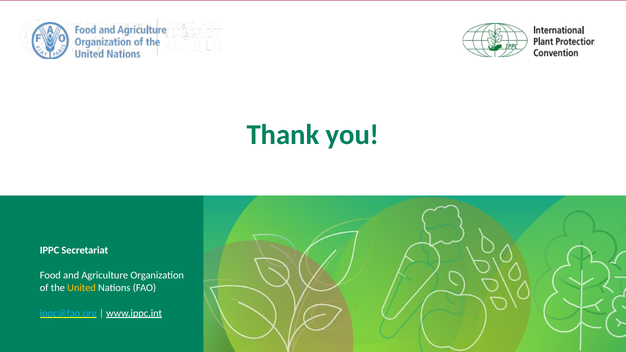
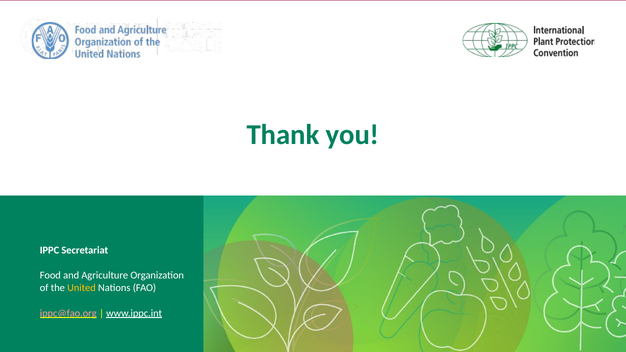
ippc@fao.org colour: light blue -> pink (68, 313)
